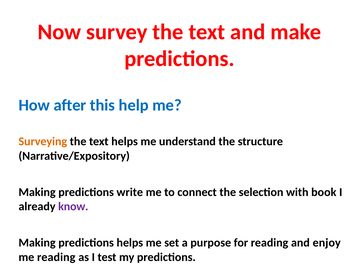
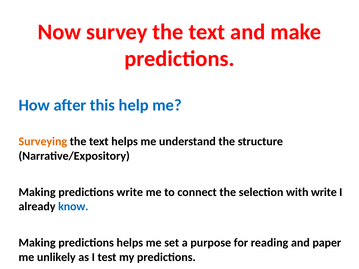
with book: book -> write (324, 192)
know colour: purple -> blue (73, 207)
enjoy: enjoy -> paper (327, 243)
me reading: reading -> unlikely (56, 257)
